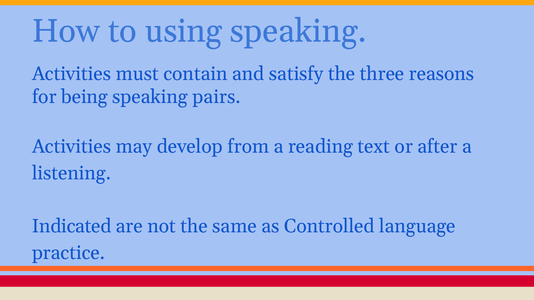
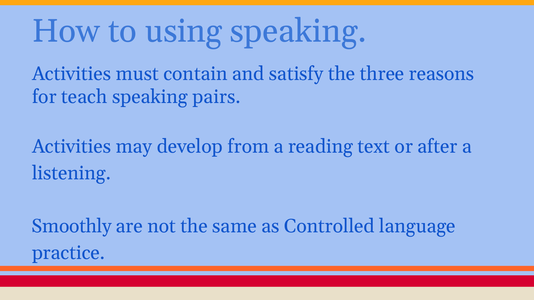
being: being -> teach (84, 97)
Indicated: Indicated -> Smoothly (72, 226)
